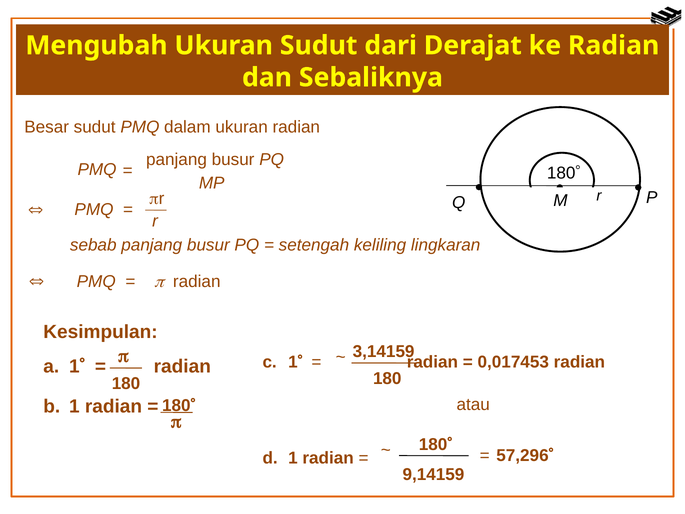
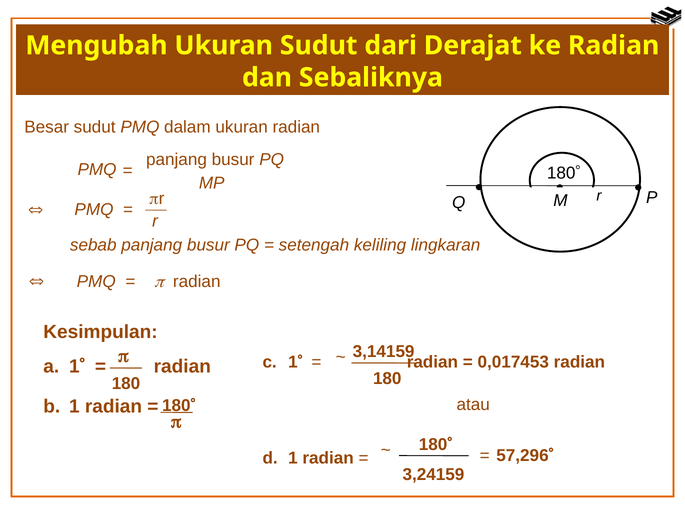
9,14159: 9,14159 -> 3,24159 (433, 474)
